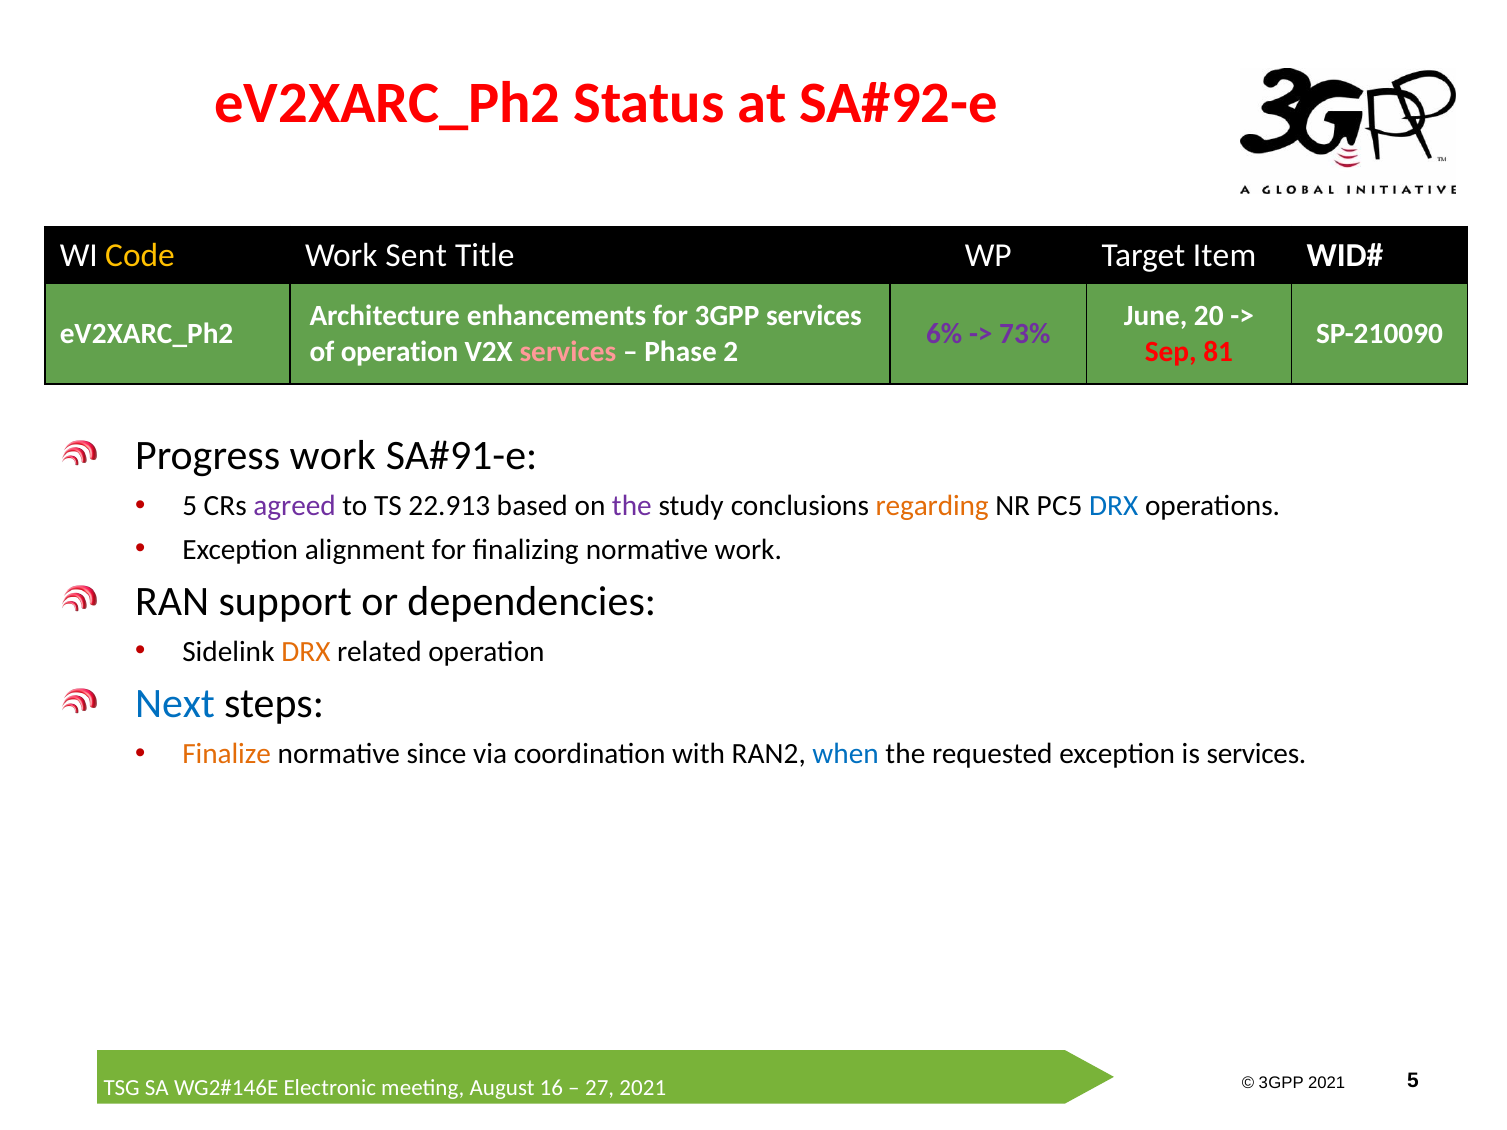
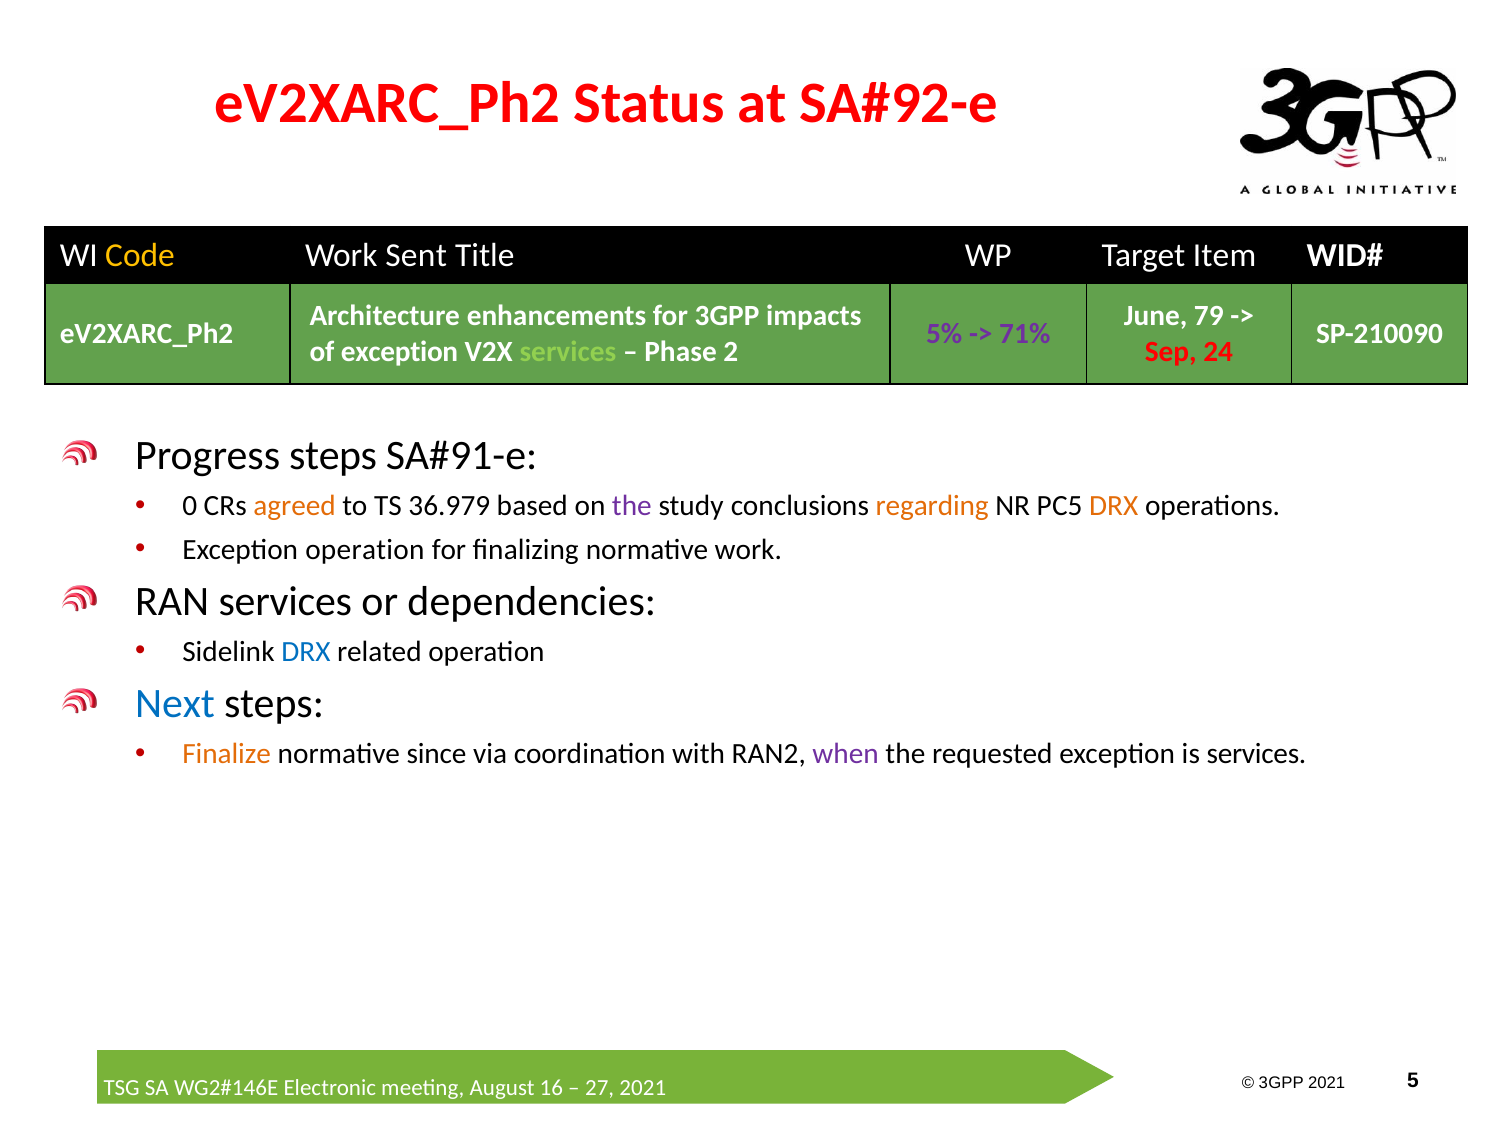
3GPP services: services -> impacts (814, 316)
20: 20 -> 79 (1209, 316)
6%: 6% -> 5% (944, 334)
73%: 73% -> 71% (1025, 334)
of operation: operation -> exception (400, 352)
services colour: pink -> light green (568, 352)
81: 81 -> 24 (1218, 352)
Progress work: work -> steps (333, 456)
5: 5 -> 0 (190, 506)
agreed colour: purple -> orange (295, 506)
22.913: 22.913 -> 36.979 (449, 506)
DRX colour: blue -> orange (1114, 506)
Exception alignment: alignment -> operation (365, 550)
RAN support: support -> services (285, 602)
DRX colour: orange -> blue (306, 652)
when colour: blue -> purple (846, 754)
